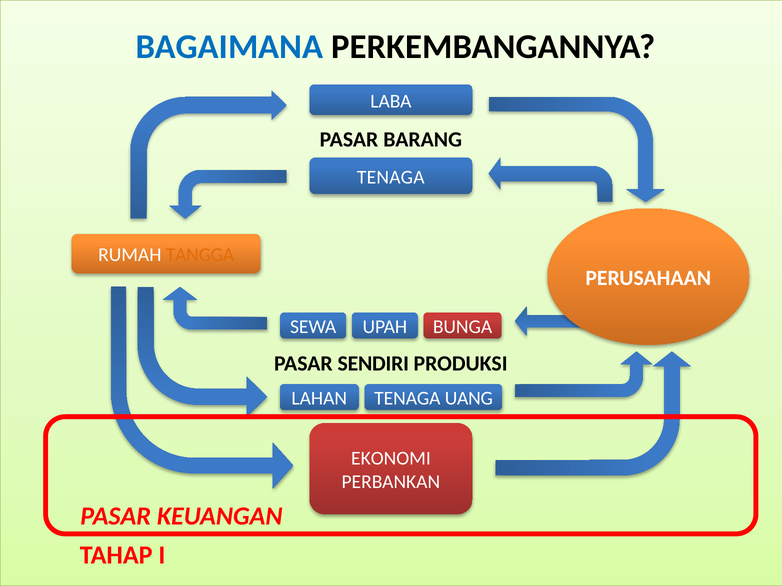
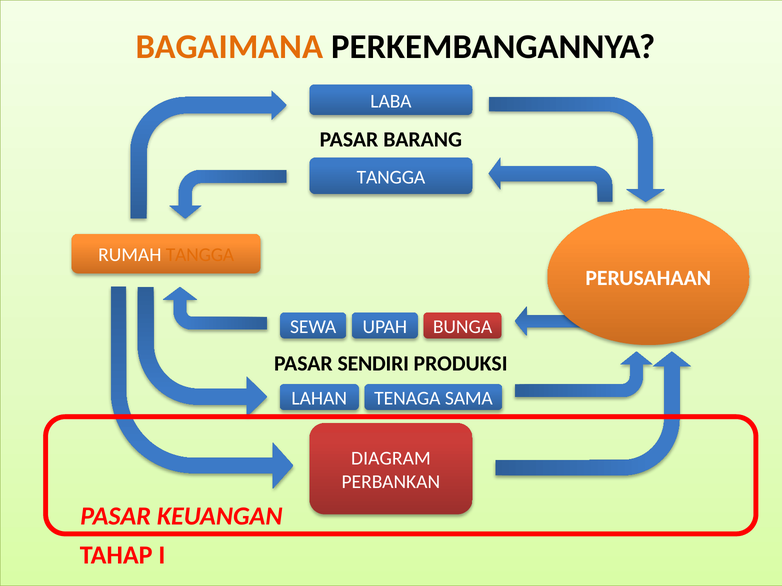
BAGAIMANA colour: blue -> orange (229, 47)
TENAGA: TENAGA -> TANGGA (391, 177)
UANG: UANG -> SAMA (469, 399)
EKONOMI: EKONOMI -> DIAGRAM (391, 459)
